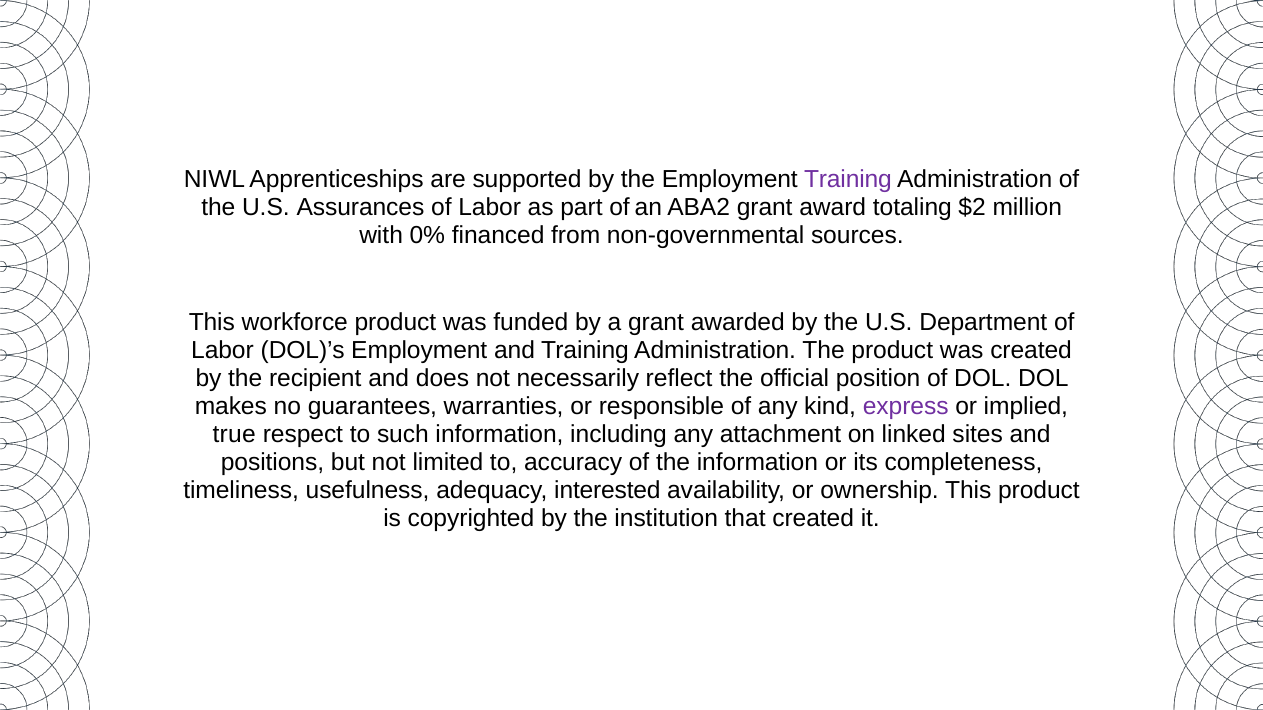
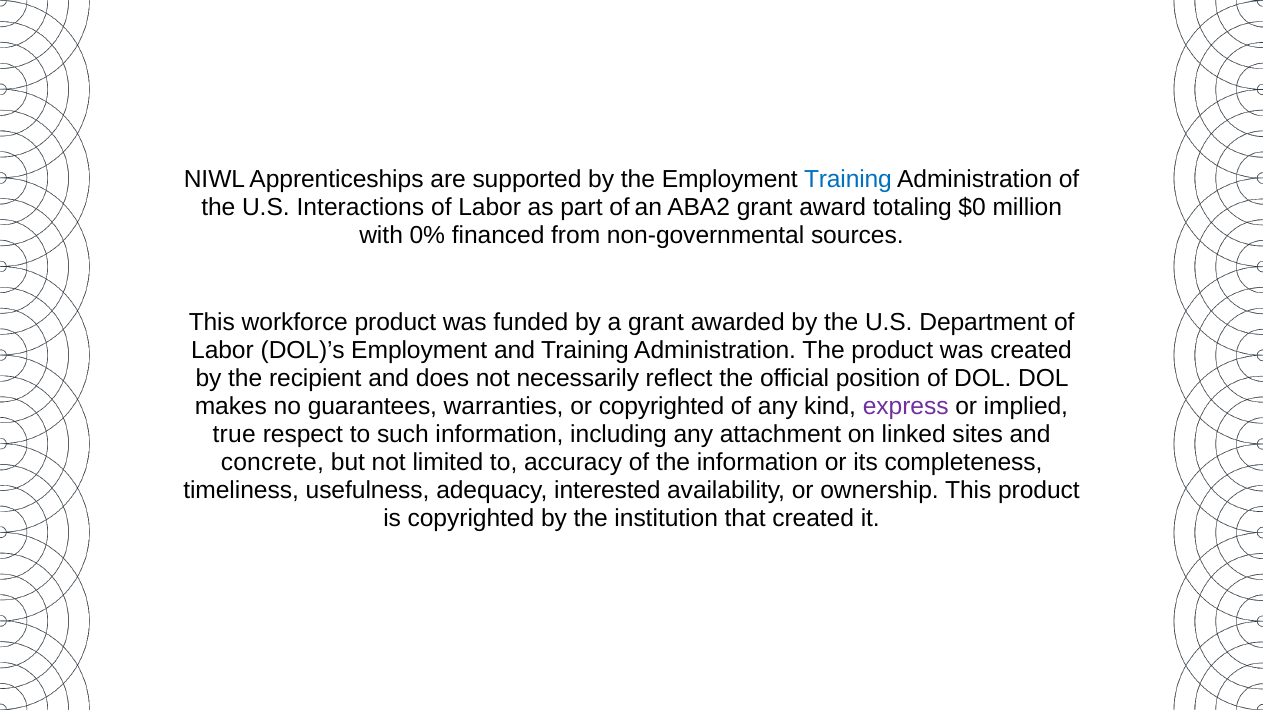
Training colour: purple -> blue (848, 179)
Assurances: Assurances -> Interactions (360, 207)
$2: $2 -> $0 (972, 207)
or responsible: responsible -> copyrighted (662, 407)
positions: positions -> concrete (272, 463)
